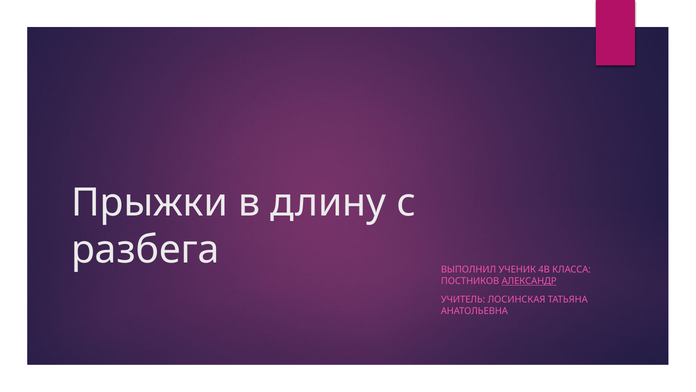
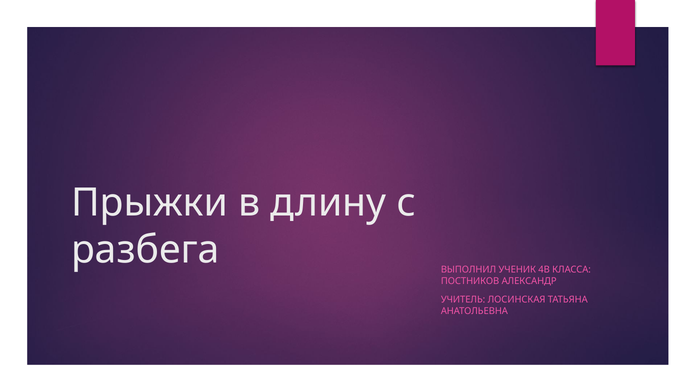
АЛЕКСАНДР underline: present -> none (529, 281)
